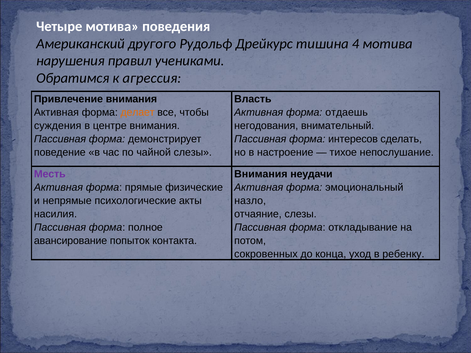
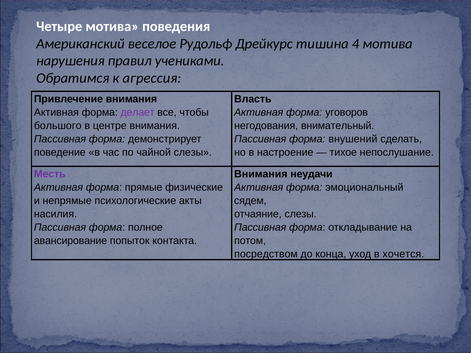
другого: другого -> веселое (152, 44)
делает colour: orange -> purple (138, 112)
отдаешь: отдаешь -> уговоров (347, 112)
суждения: суждения -> большого (58, 126)
интересов: интересов -> внушений (353, 139)
назло: назло -> сядем (250, 201)
сокровенных: сокровенных -> посредством (266, 254)
ребенку: ребенку -> хочется (403, 254)
